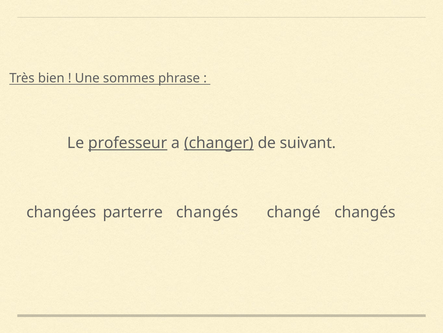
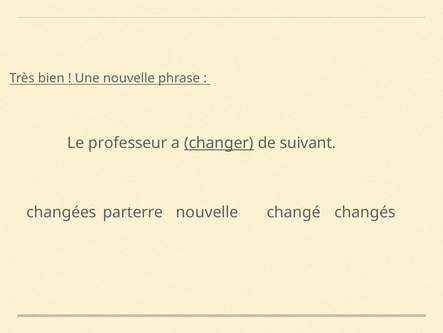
Une sommes: sommes -> nouvelle (129, 78)
professeur underline: present -> none (128, 143)
changés: changés -> nouvelle (207, 212)
